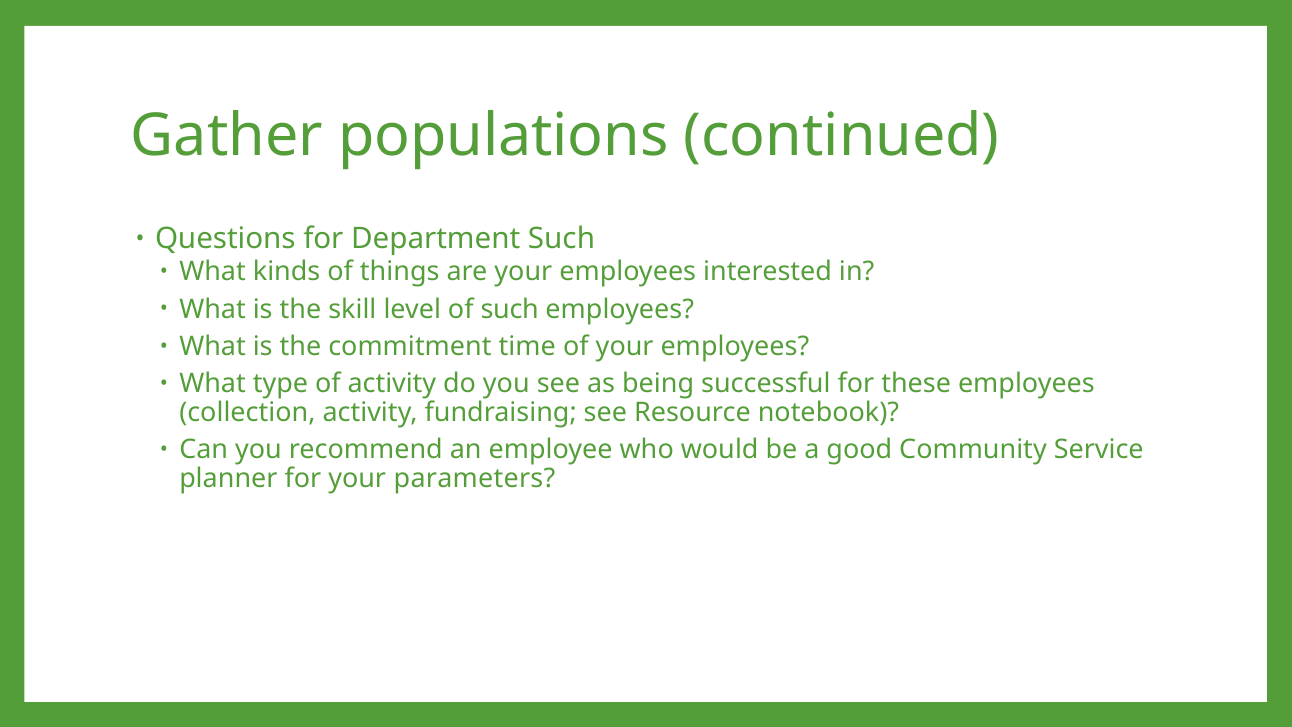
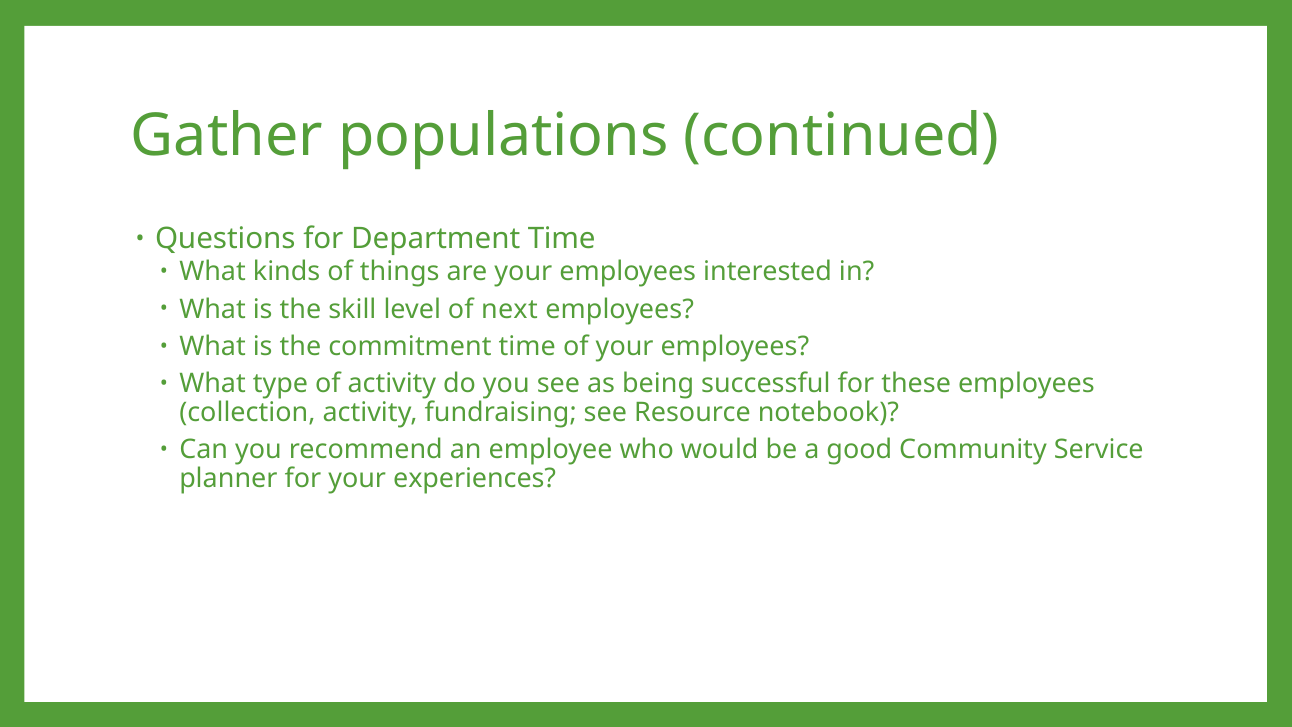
Department Such: Such -> Time (562, 239)
of such: such -> next (509, 309)
parameters: parameters -> experiences (475, 479)
